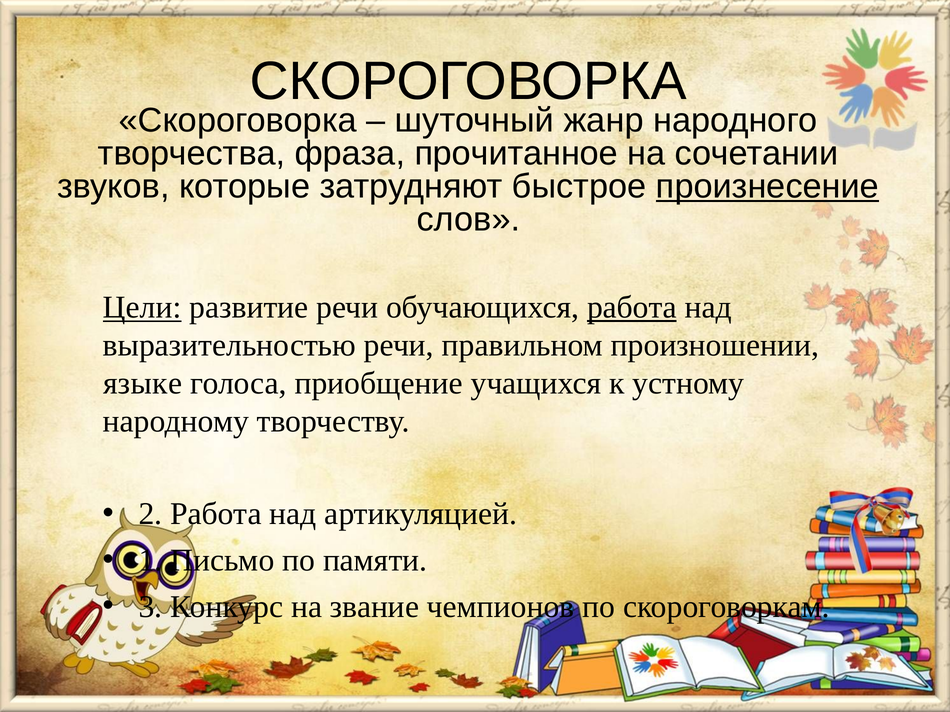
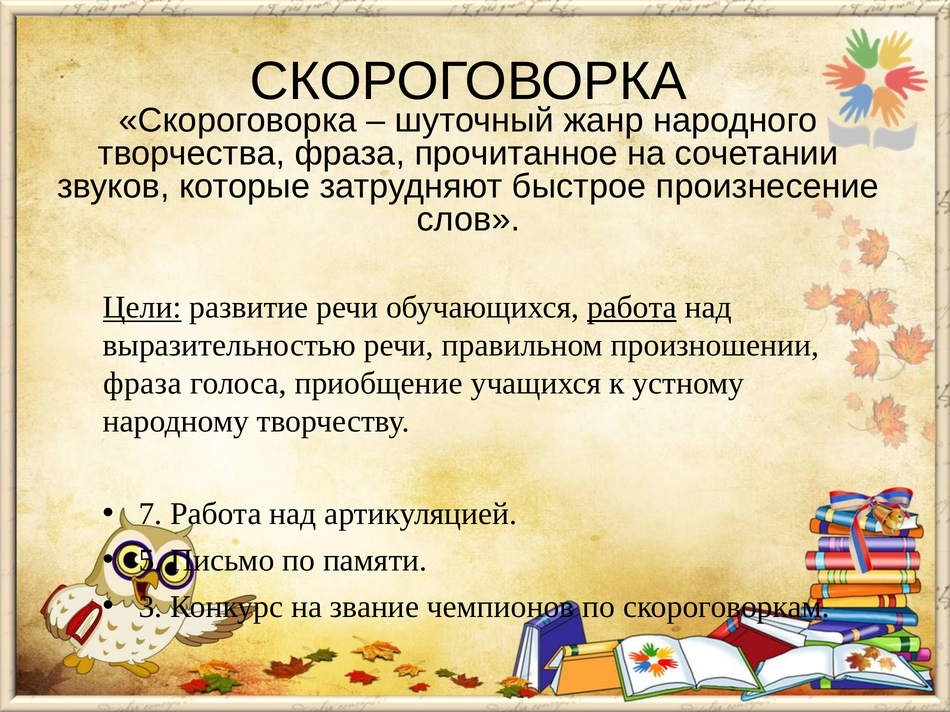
произнесение underline: present -> none (767, 187)
языке: языке -> фраза (143, 383)
2: 2 -> 7 (150, 514)
1: 1 -> 5 (150, 561)
